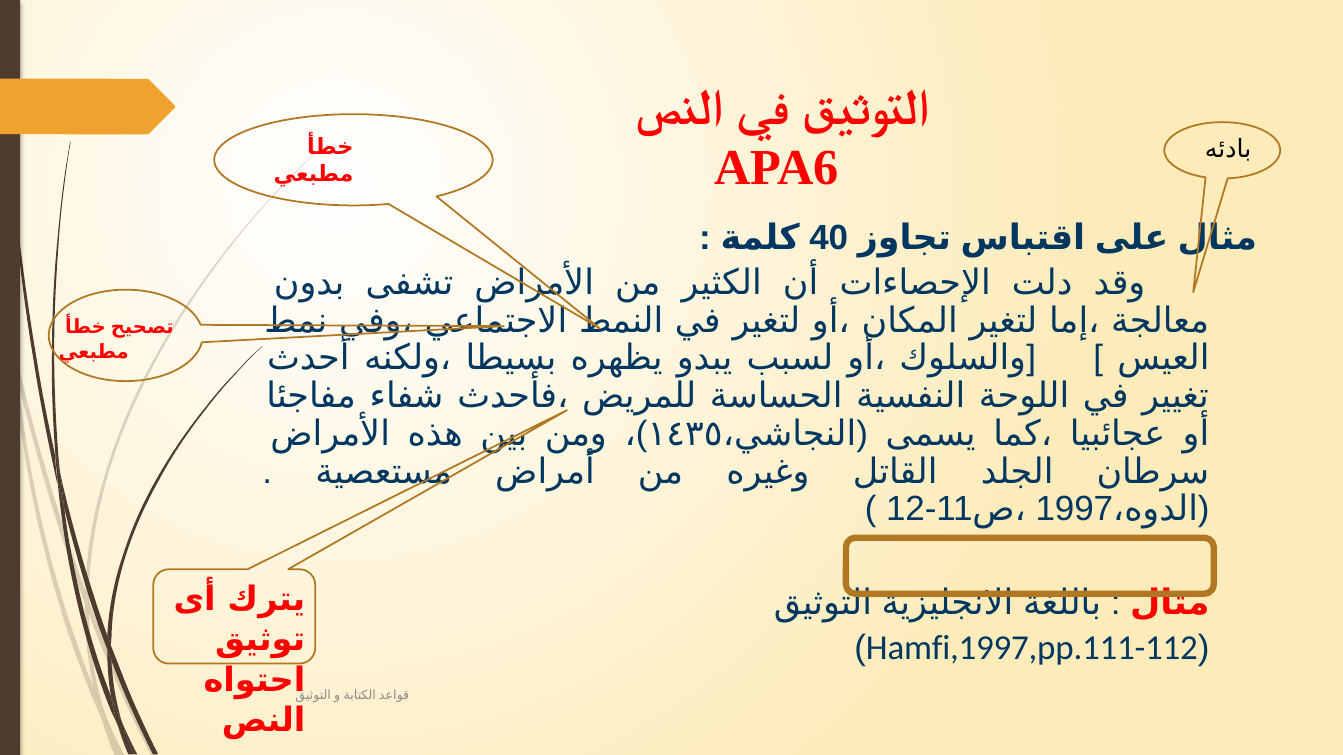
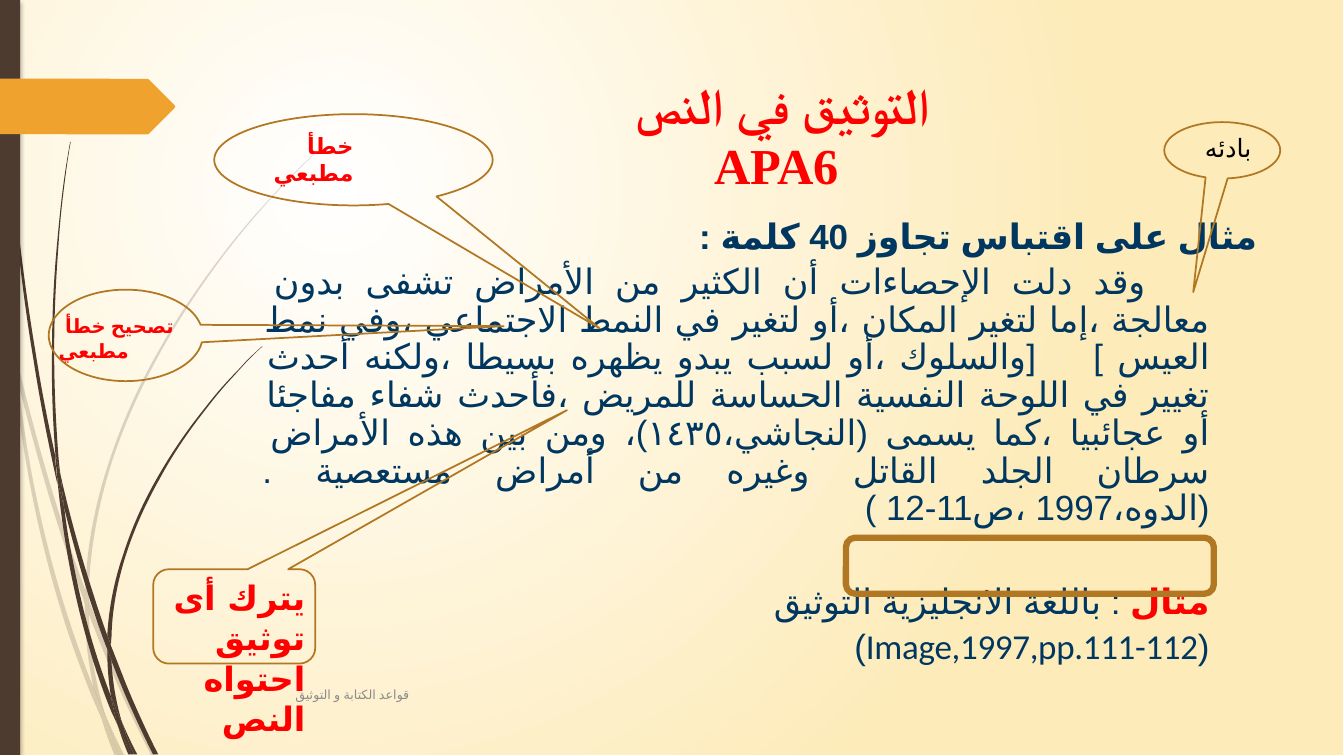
Hamfi,1997,pp.111-112: Hamfi,1997,pp.111-112 -> Image,1997,pp.111-112 (1032, 648)
